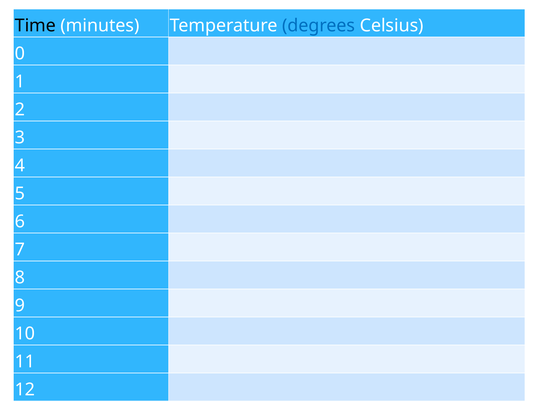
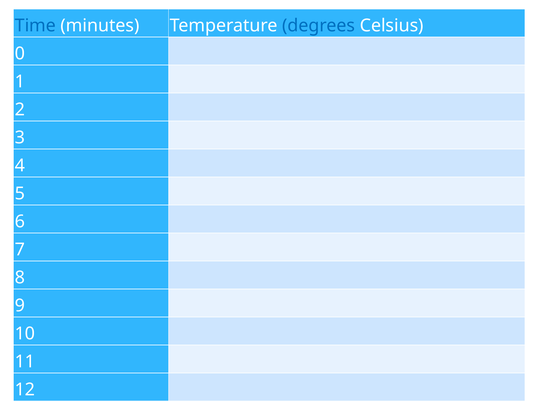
Time colour: black -> blue (35, 26)
